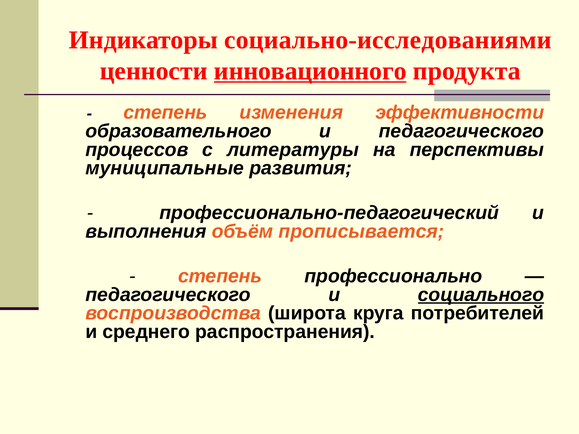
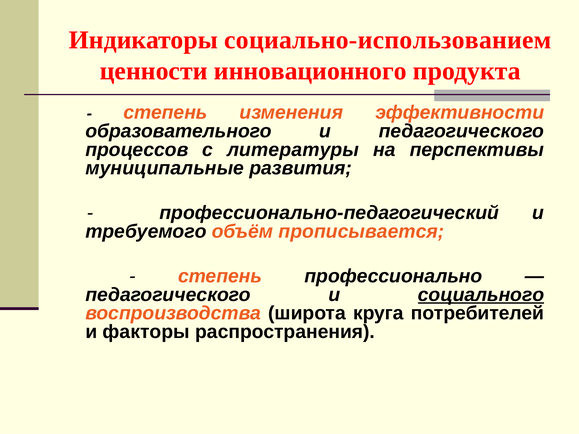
социально-исследованиями: социально-исследованиями -> социально-использованием (388, 40)
инновационного underline: present -> none (310, 71)
выполнения: выполнения -> требуемого (146, 232)
среднего: среднего -> факторы (146, 332)
